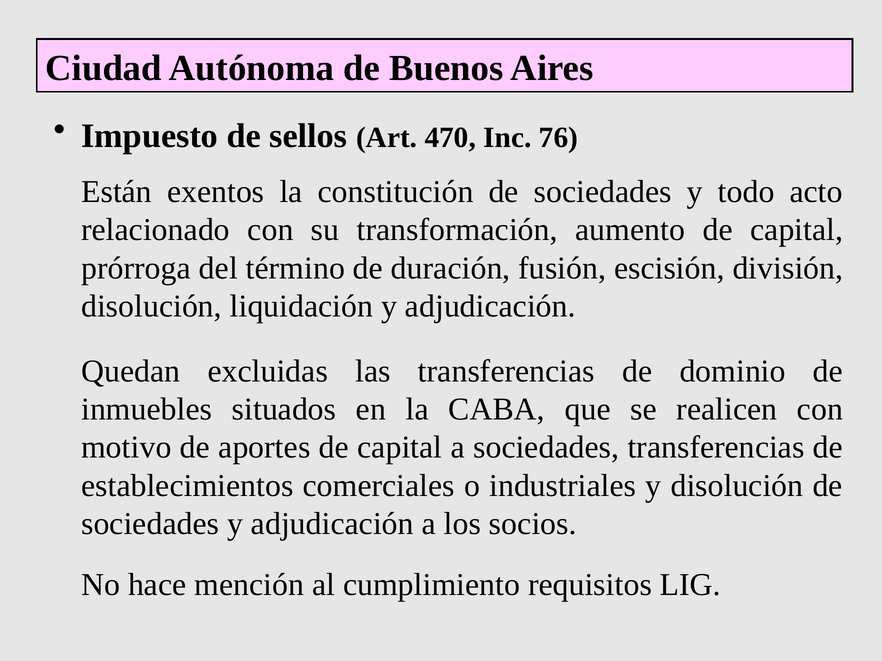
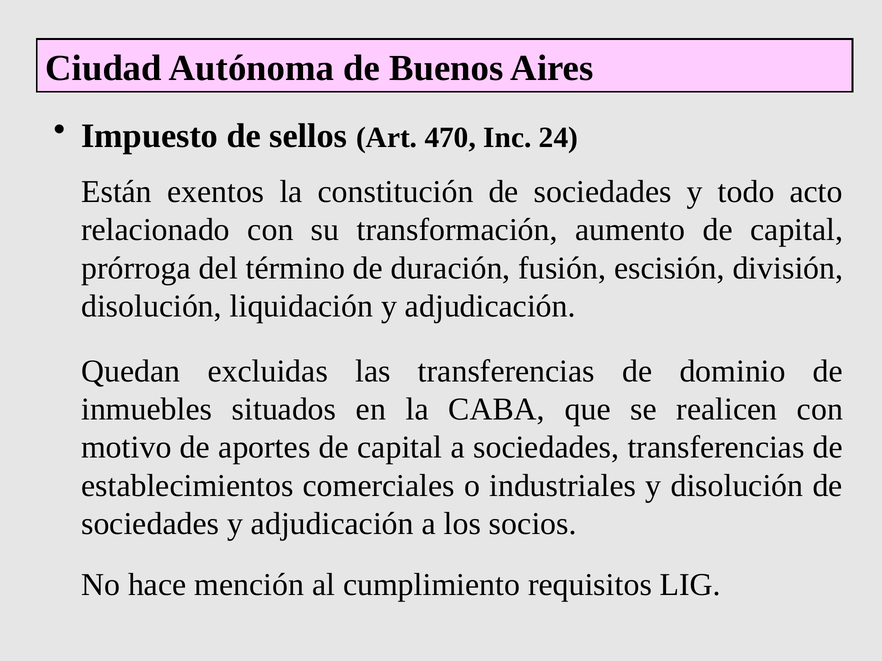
76: 76 -> 24 (558, 137)
